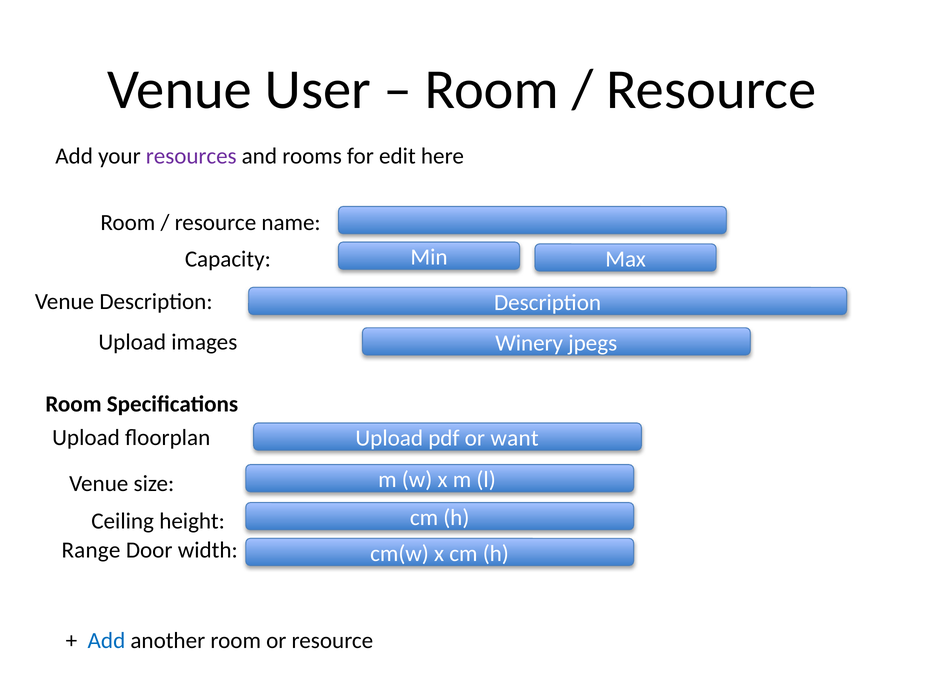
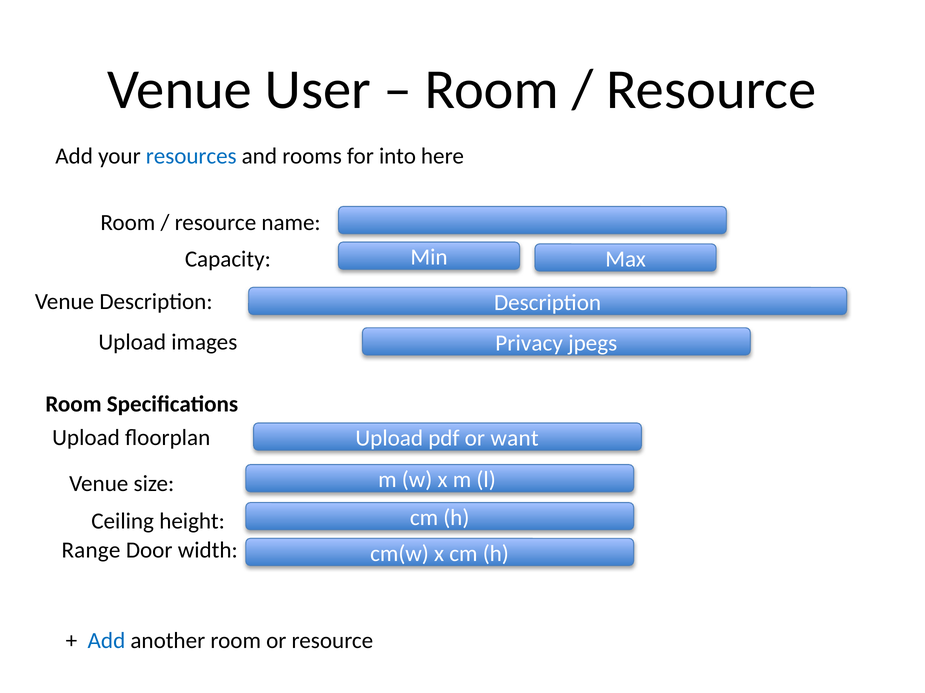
resources colour: purple -> blue (191, 157)
edit: edit -> into (398, 157)
Winery: Winery -> Privacy (529, 343)
